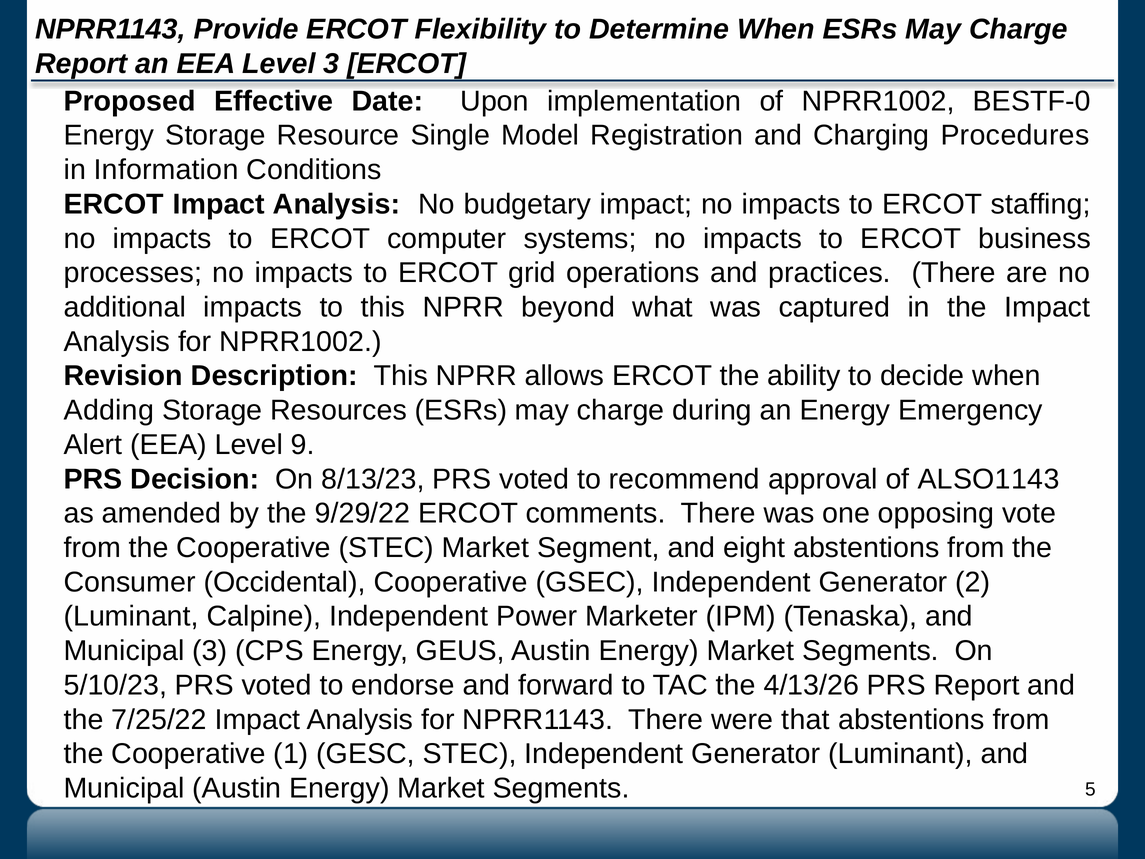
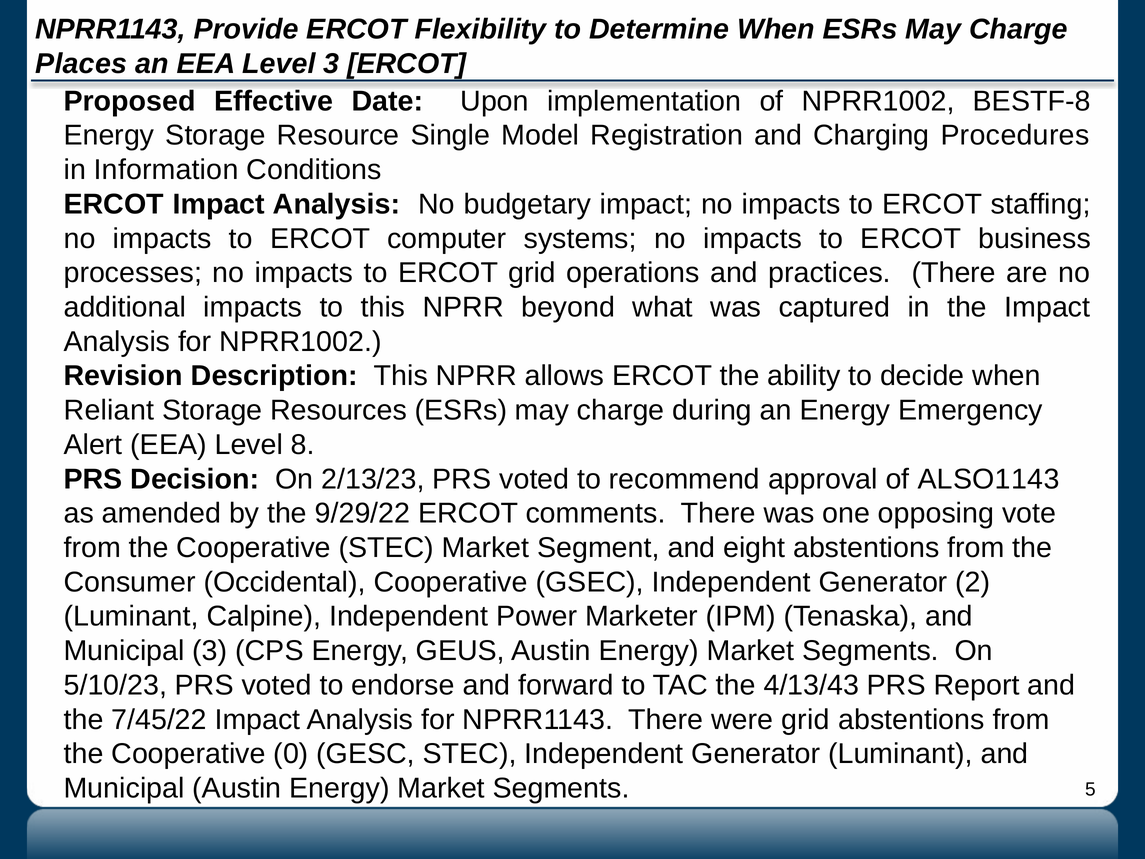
Report: Report -> Places (81, 64)
BESTF-0: BESTF-0 -> BESTF-8 (1032, 101)
Adding: Adding -> Reliant (109, 410)
9: 9 -> 8 (303, 445)
8/13/23: 8/13/23 -> 2/13/23 (373, 479)
4/13/26: 4/13/26 -> 4/13/43 (811, 685)
7/25/22: 7/25/22 -> 7/45/22 (159, 719)
were that: that -> grid (806, 719)
1: 1 -> 0 (291, 754)
